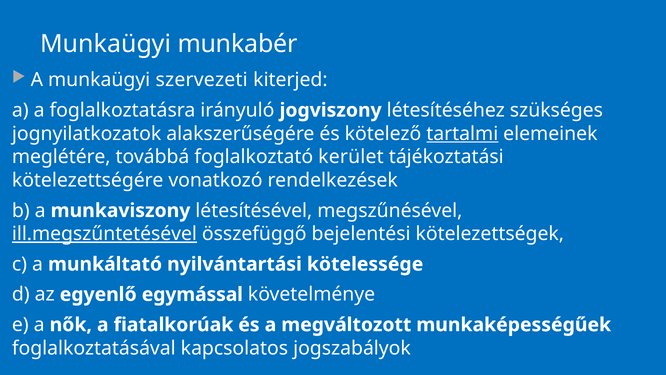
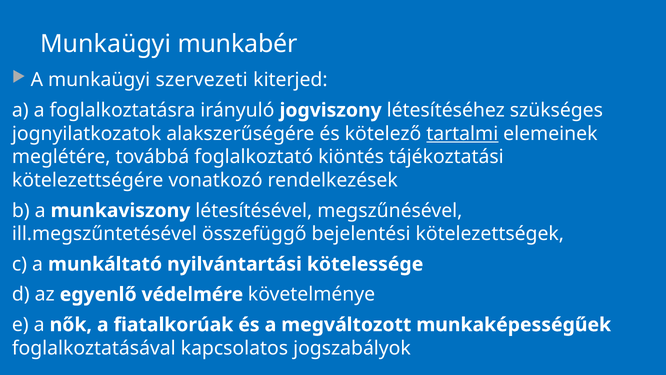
kerület: kerület -> kiöntés (351, 157)
ill.megszűntetésével underline: present -> none (104, 234)
egymással: egymással -> védelmére (192, 294)
